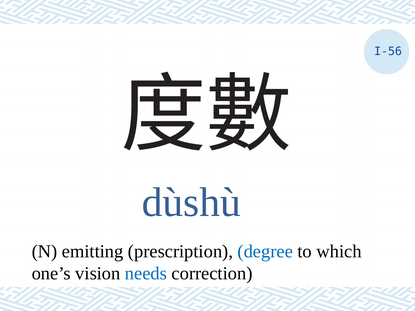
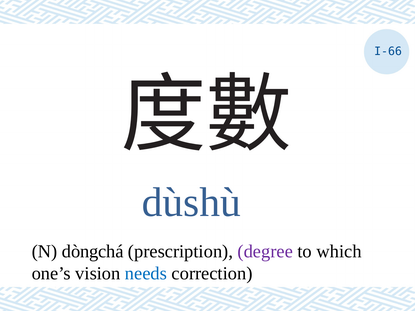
I-56: I-56 -> I-66 (388, 51)
emitting: emitting -> dòngchá (93, 252)
degree colour: blue -> purple (265, 252)
